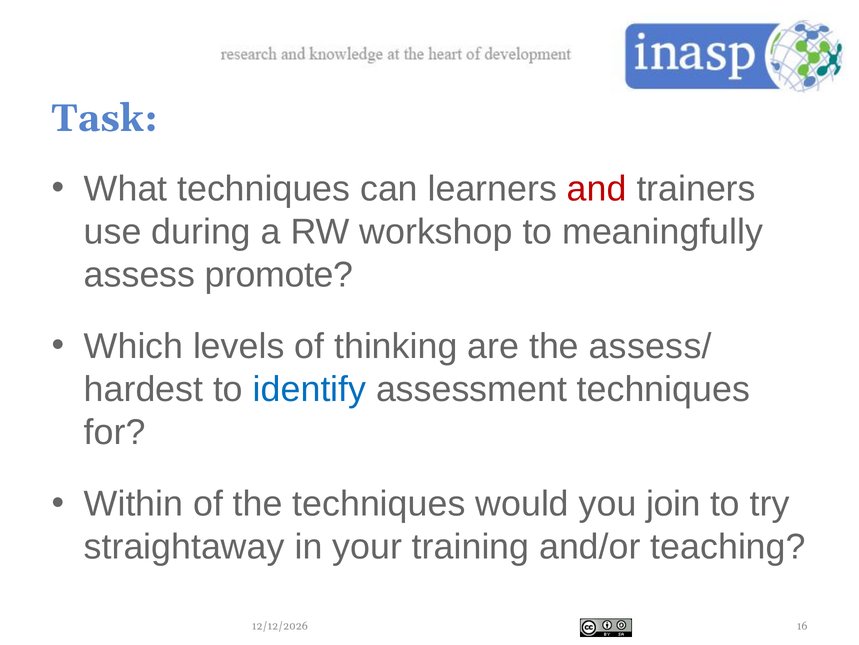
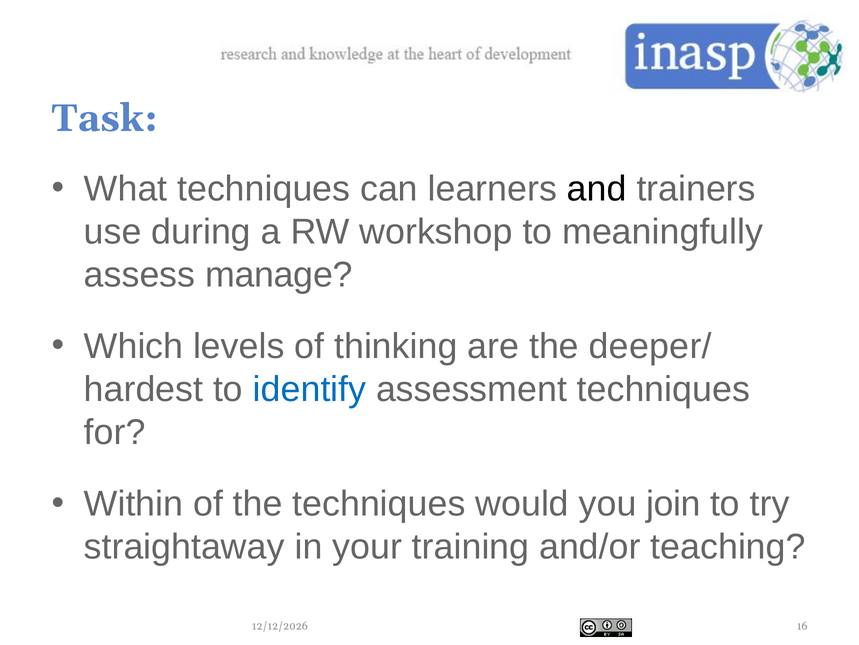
and colour: red -> black (597, 189)
promote: promote -> manage (279, 274)
assess/: assess/ -> deeper/ (650, 346)
